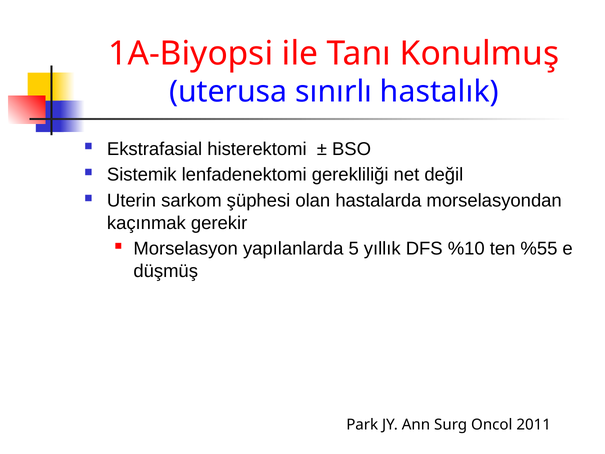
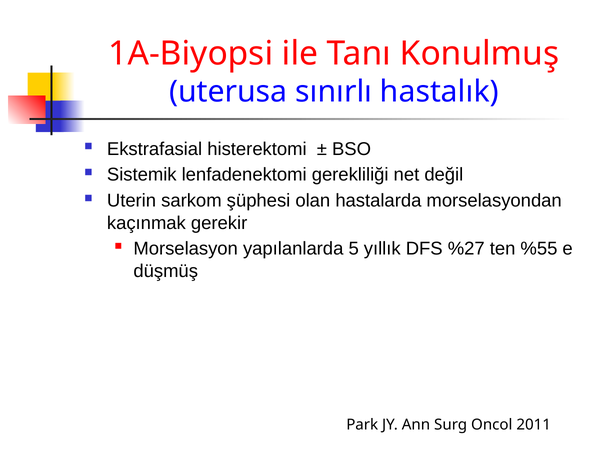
%10: %10 -> %27 (466, 249)
